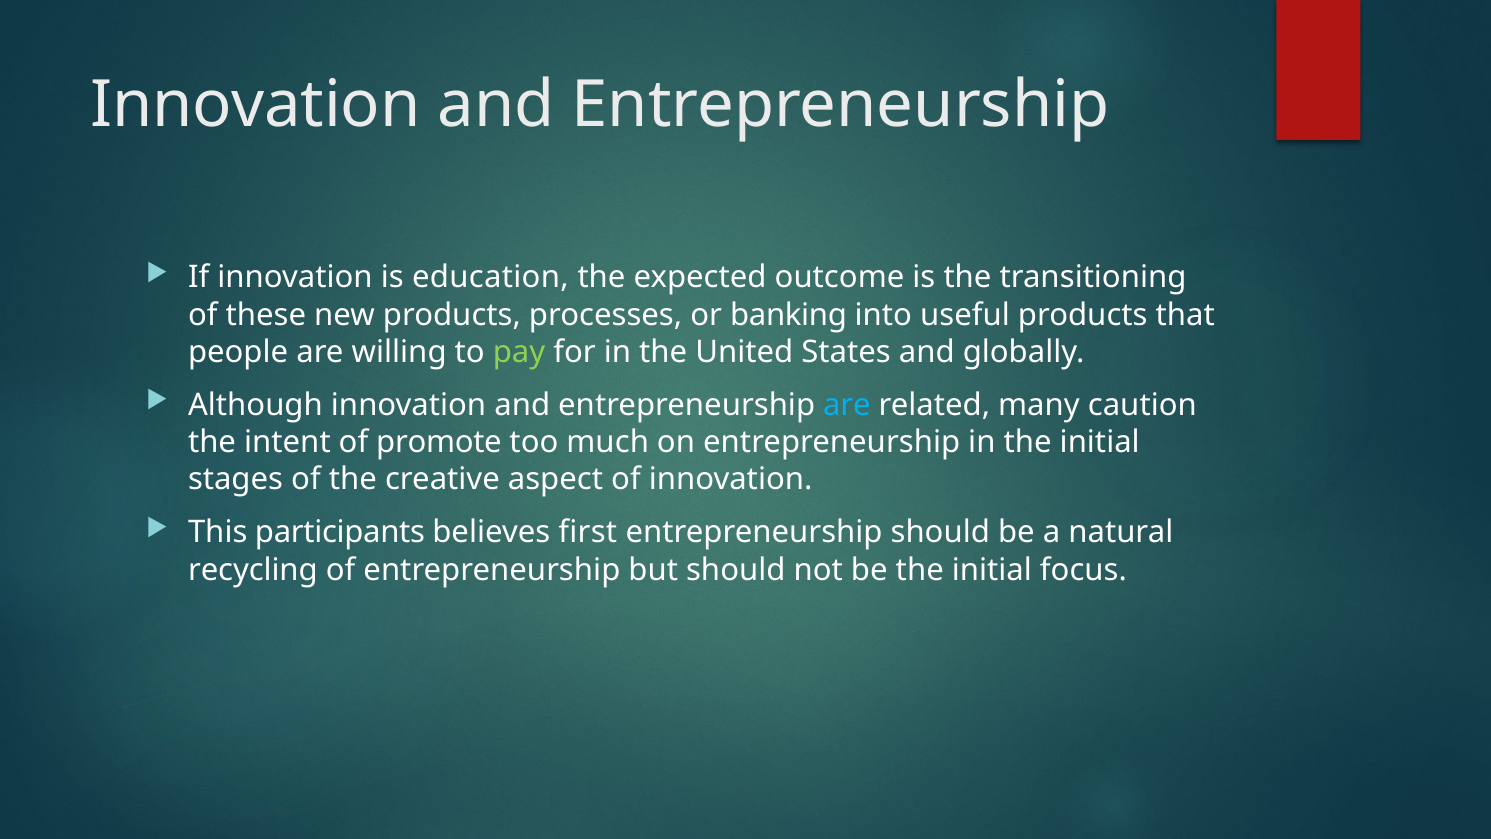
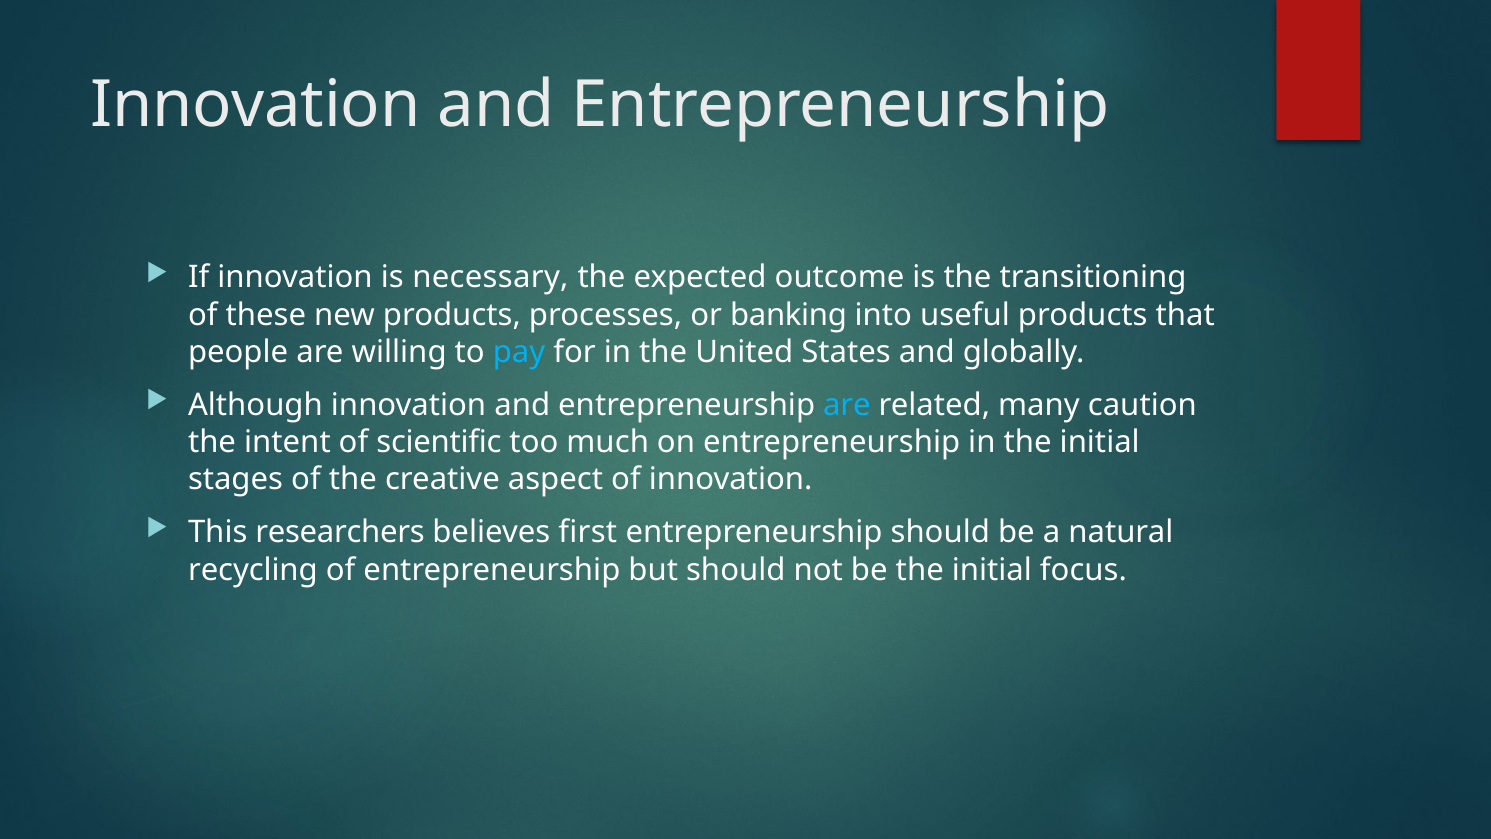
education: education -> necessary (490, 277)
pay colour: light green -> light blue (519, 352)
promote: promote -> scientific (439, 442)
participants: participants -> researchers (340, 532)
